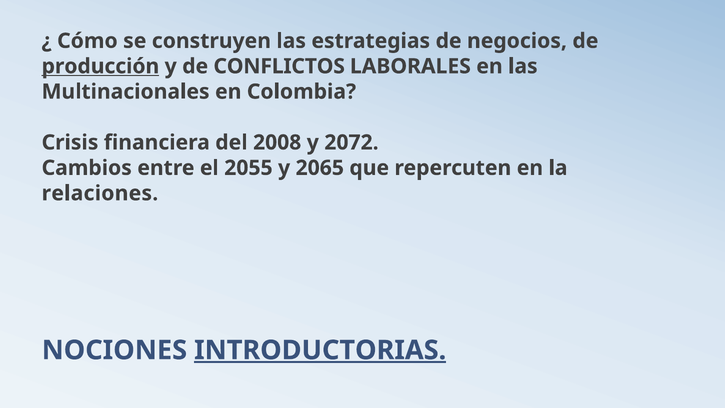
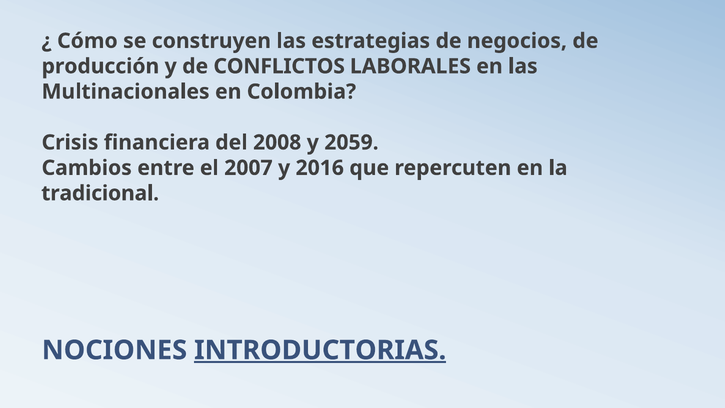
producción underline: present -> none (100, 66)
2072: 2072 -> 2059 (351, 142)
2055: 2055 -> 2007 (248, 168)
2065: 2065 -> 2016 (320, 168)
relaciones: relaciones -> tradicional (100, 193)
